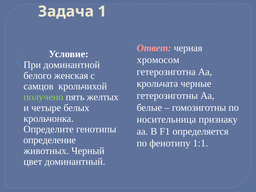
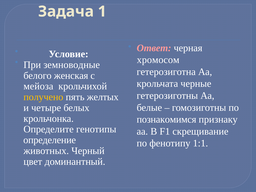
доминантной: доминантной -> земноводные (72, 65)
самцов: самцов -> мейоза (38, 86)
получено colour: light green -> yellow (43, 97)
носительница: носительница -> познакомимся (167, 119)
определяется: определяется -> скрещивание (200, 131)
